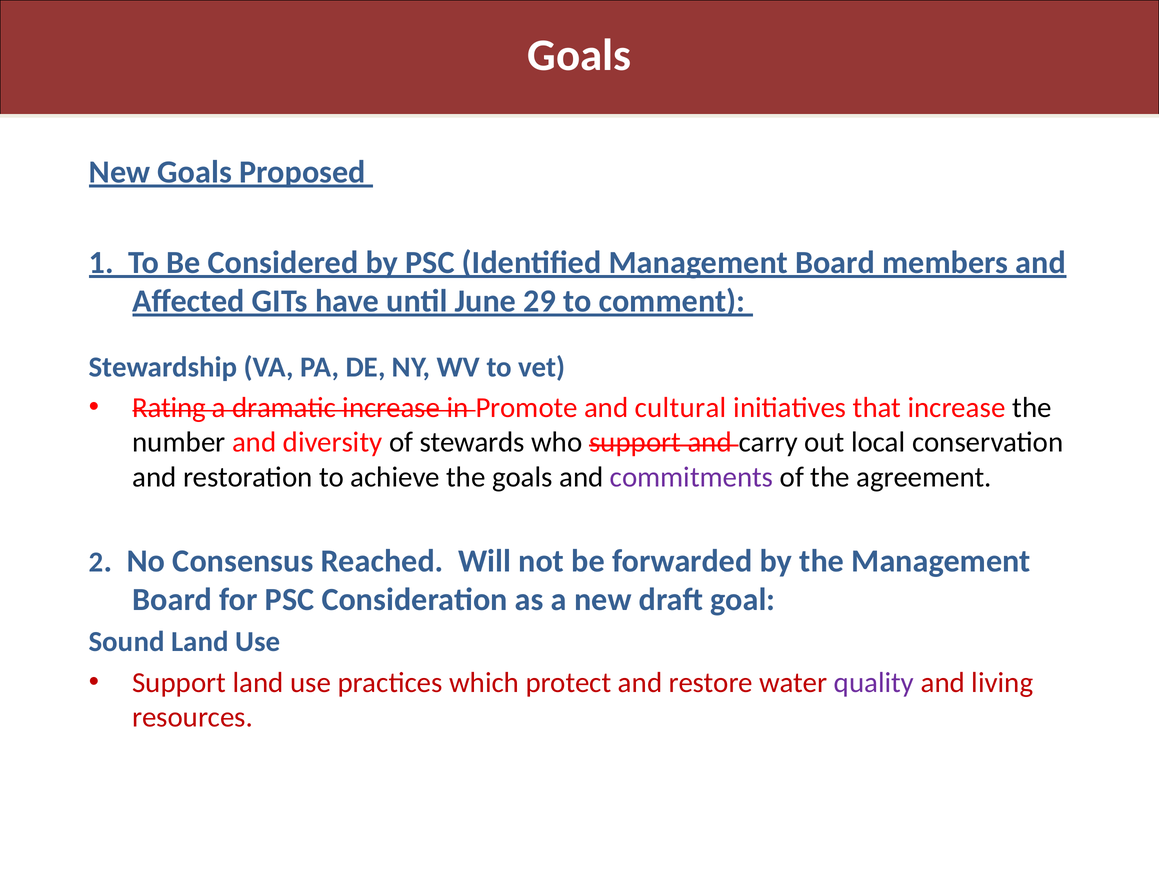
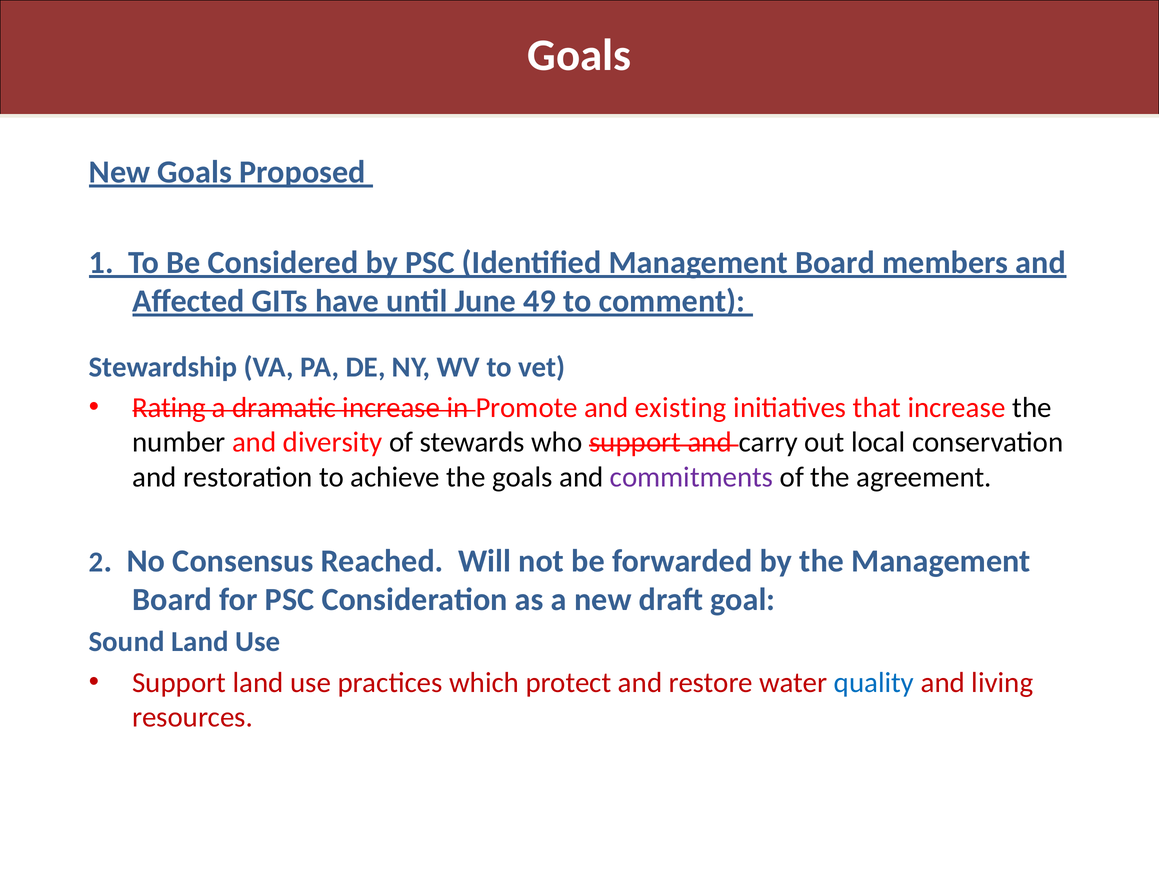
29: 29 -> 49 (540, 301)
cultural: cultural -> existing (681, 408)
quality colour: purple -> blue (874, 683)
